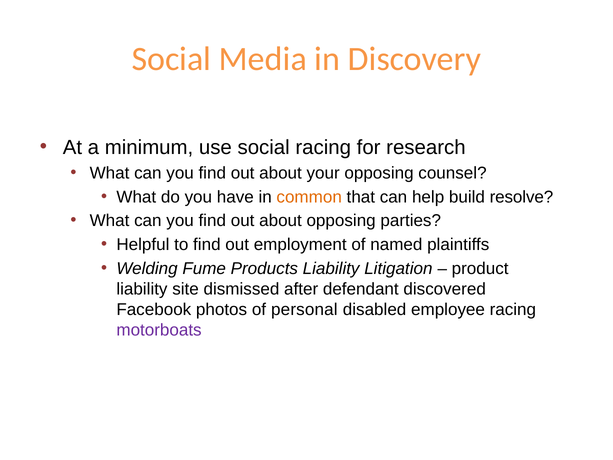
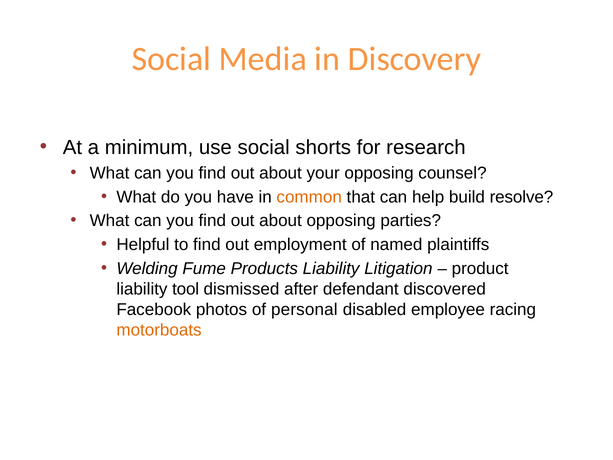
social racing: racing -> shorts (323, 147)
site: site -> tool (186, 289)
motorboats colour: purple -> orange (159, 330)
